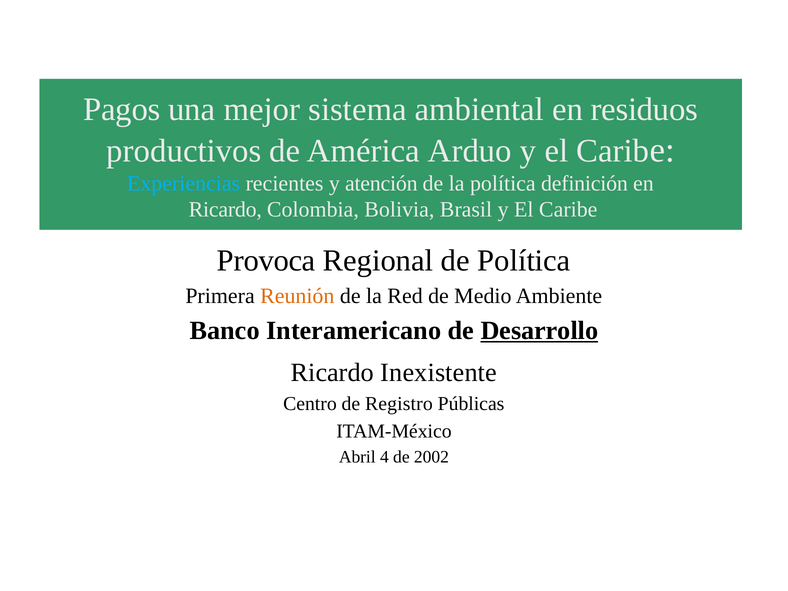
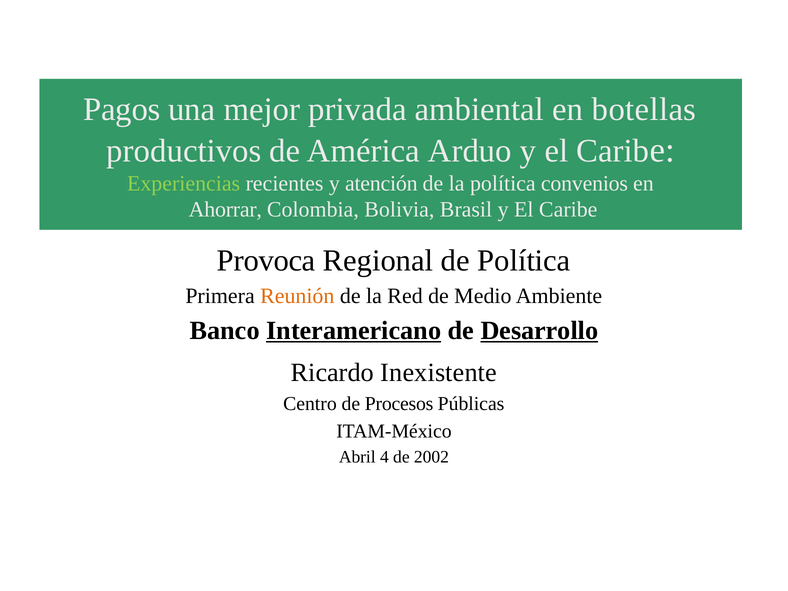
sistema: sistema -> privada (357, 109)
residuos: residuos -> botellas (644, 109)
Experiencias colour: light blue -> light green (184, 183)
definición: definición -> convenios (584, 183)
Ricardo: Ricardo -> Ahorrar (225, 210)
Interamericano underline: none -> present (354, 331)
Registro: Registro -> Procesos (399, 404)
